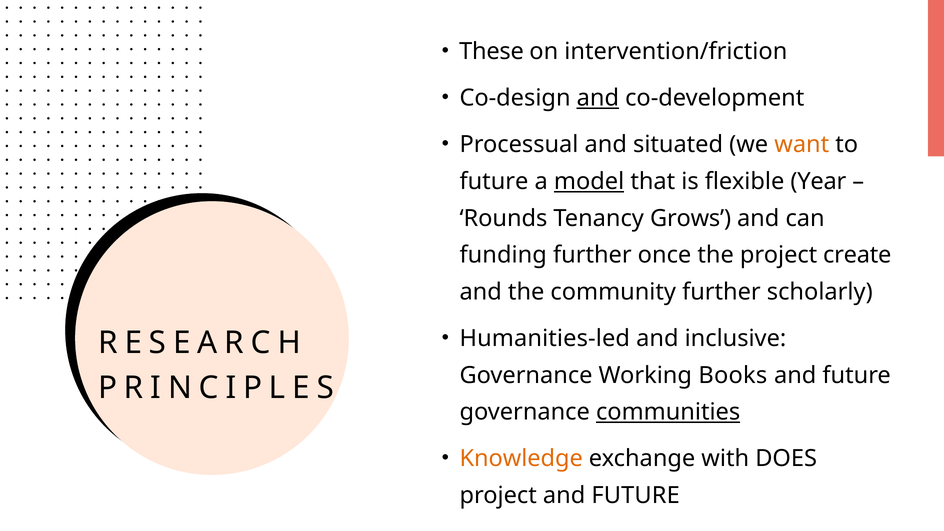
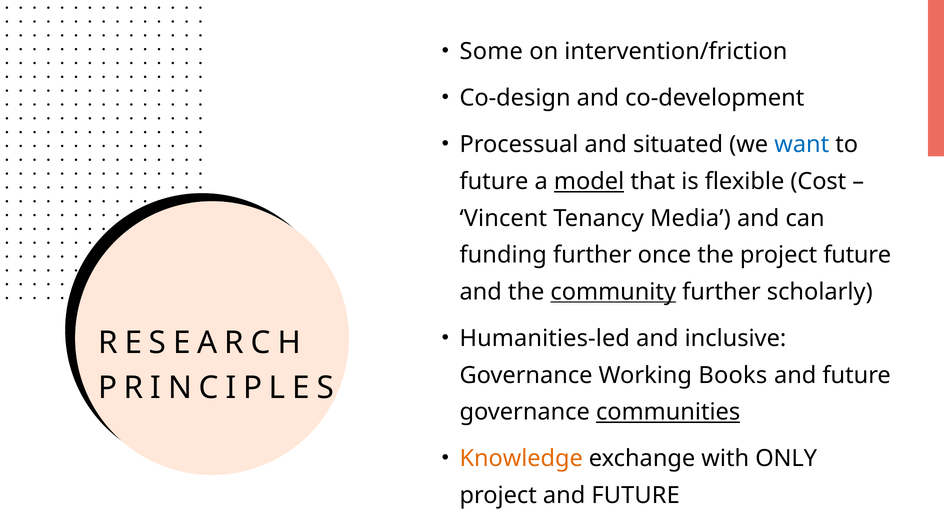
These: These -> Some (491, 51)
and underline: present -> none (598, 98)
want colour: orange -> blue (802, 145)
Year: Year -> Cost (818, 181)
Rounds: Rounds -> Vincent (503, 218)
Grows: Grows -> Media (690, 218)
project create: create -> future (857, 255)
community underline: none -> present (613, 292)
DOES: DOES -> ONLY (786, 459)
